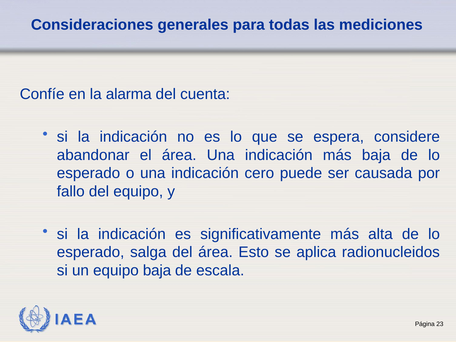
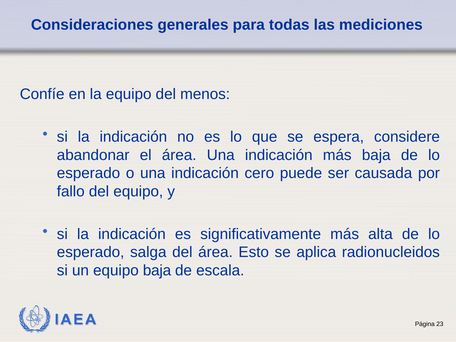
la alarma: alarma -> equipo (129, 94)
cuenta: cuenta -> menos (205, 94)
